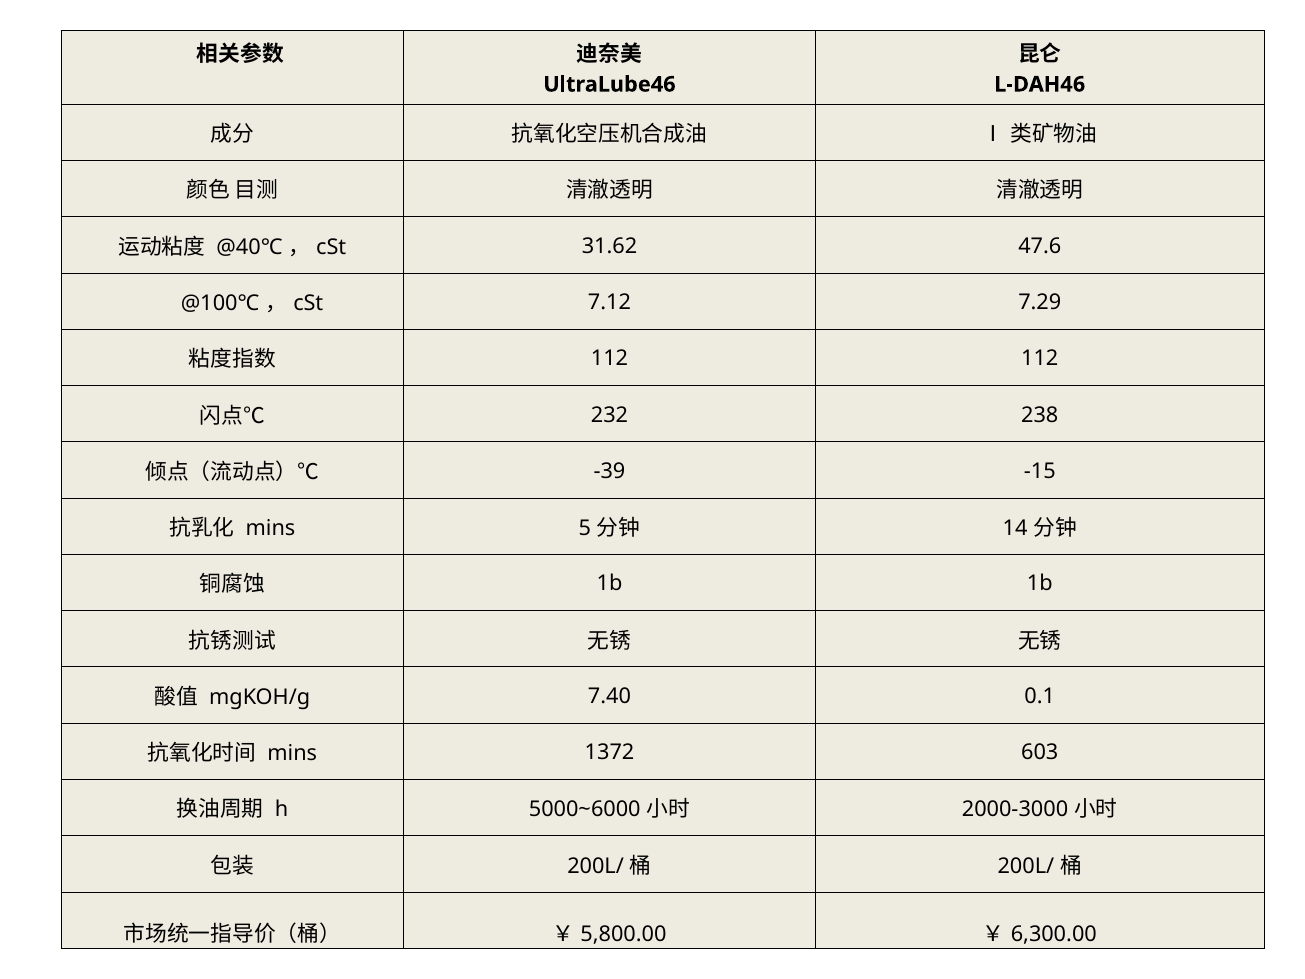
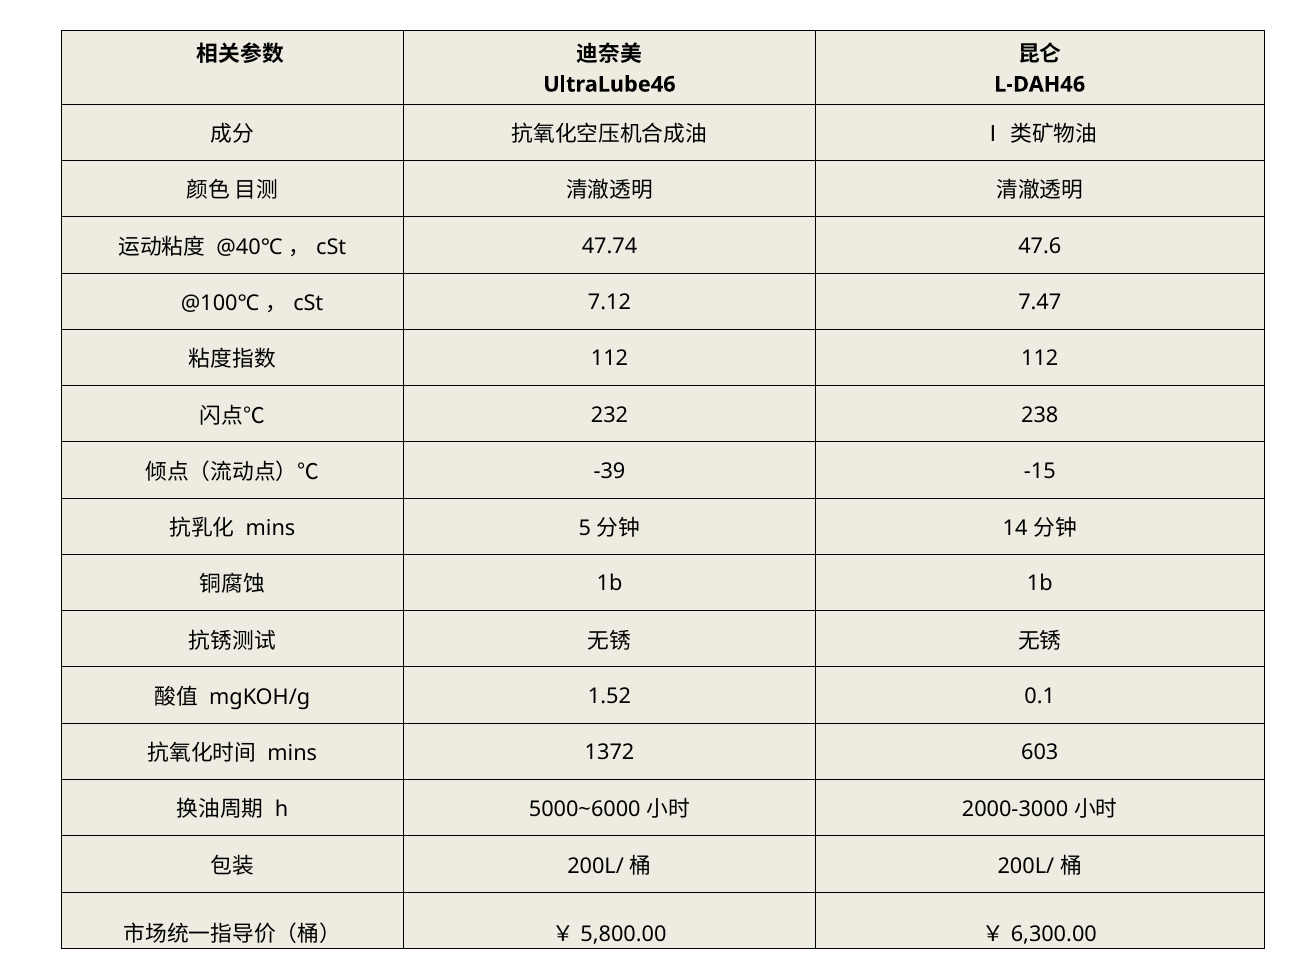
31.62: 31.62 -> 47.74 (609, 246)
7.29: 7.29 -> 7.47 (1040, 302)
7.40: 7.40 -> 1.52 (610, 696)
